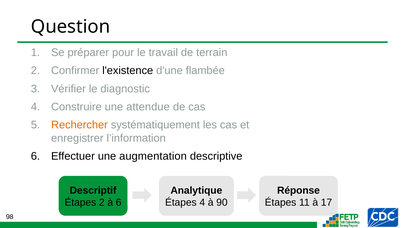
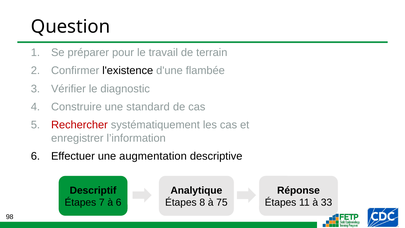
attendue: attendue -> standard (148, 107)
Rechercher colour: orange -> red (79, 125)
Étapes 2: 2 -> 7 (102, 202)
Étapes 4: 4 -> 8 (202, 202)
90: 90 -> 75 (222, 202)
17: 17 -> 33 (327, 202)
